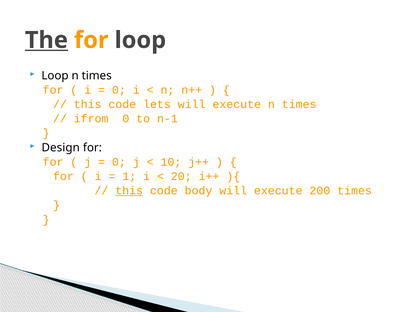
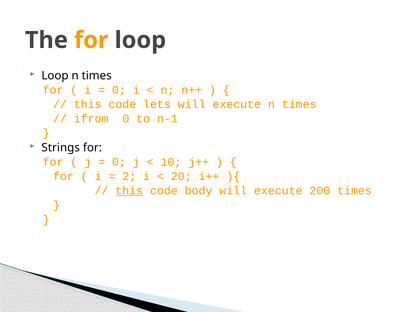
The underline: present -> none (46, 40)
Design: Design -> Strings (61, 147)
1: 1 -> 2 (129, 176)
